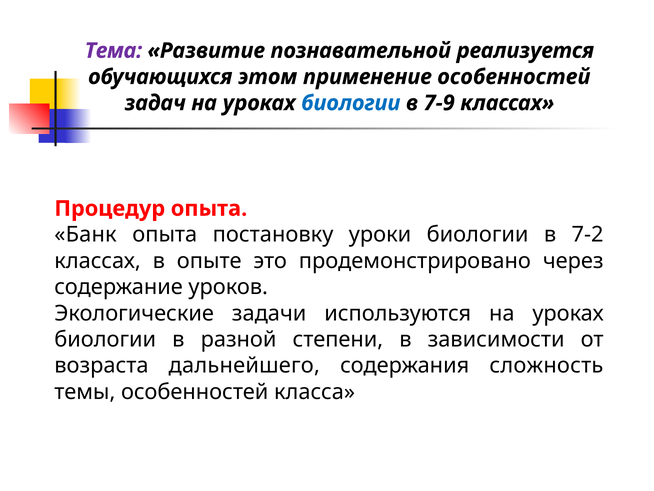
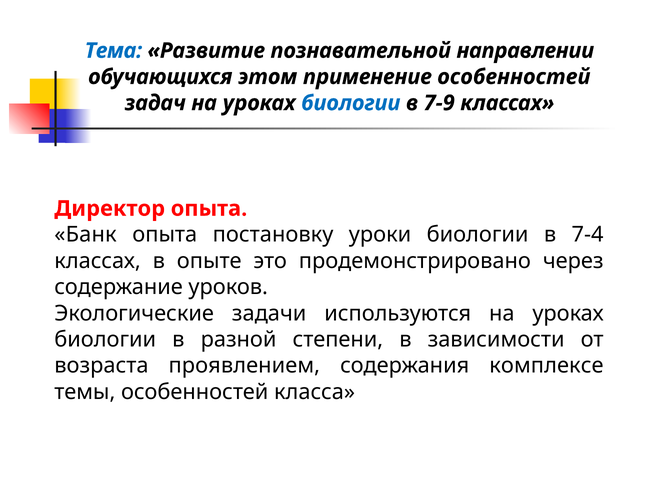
Тема colour: purple -> blue (114, 51)
реализуется: реализуется -> направлении (525, 51)
Процедур: Процедур -> Директор (110, 208)
7-2: 7-2 -> 7-4 (588, 234)
дальнейшего: дальнейшего -> проявлением (244, 365)
сложность: сложность -> комплексе (546, 365)
